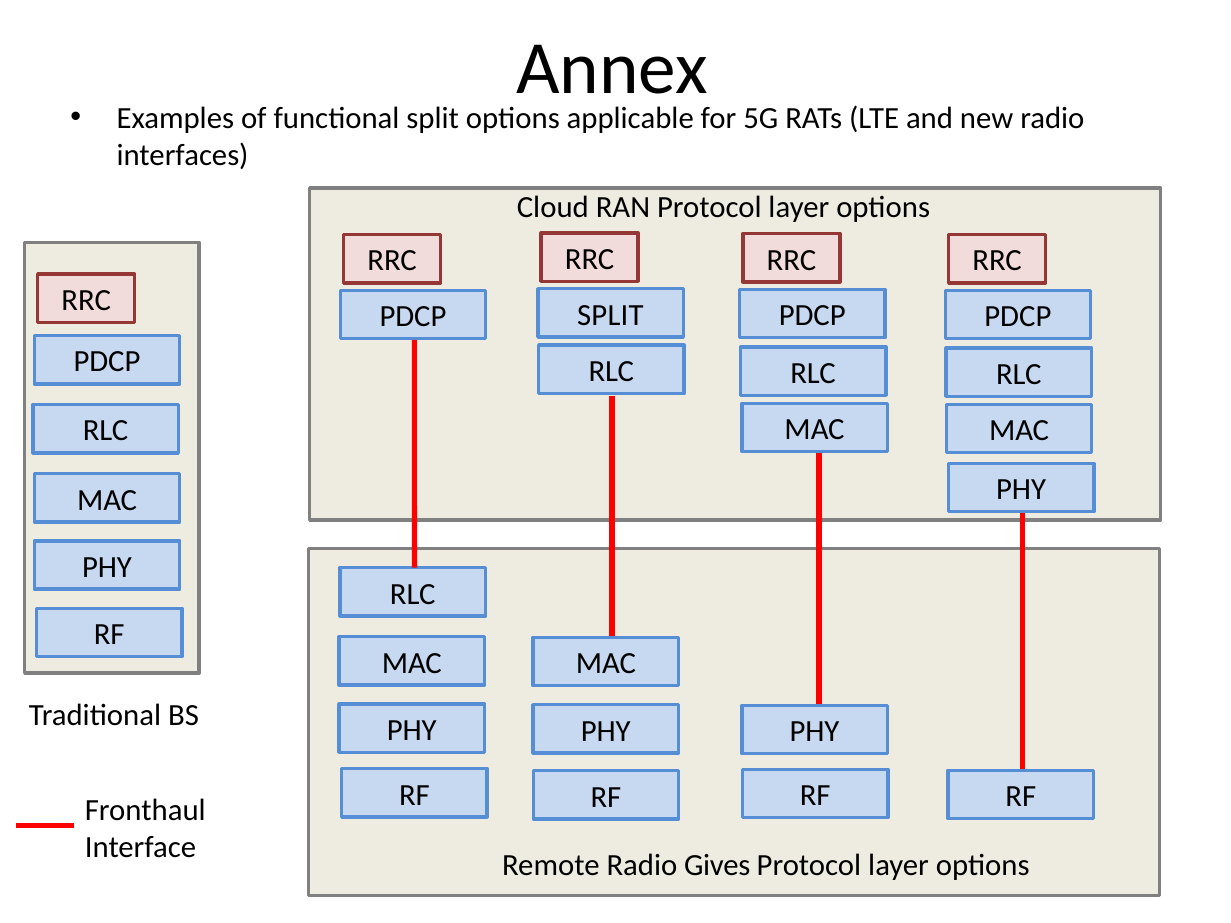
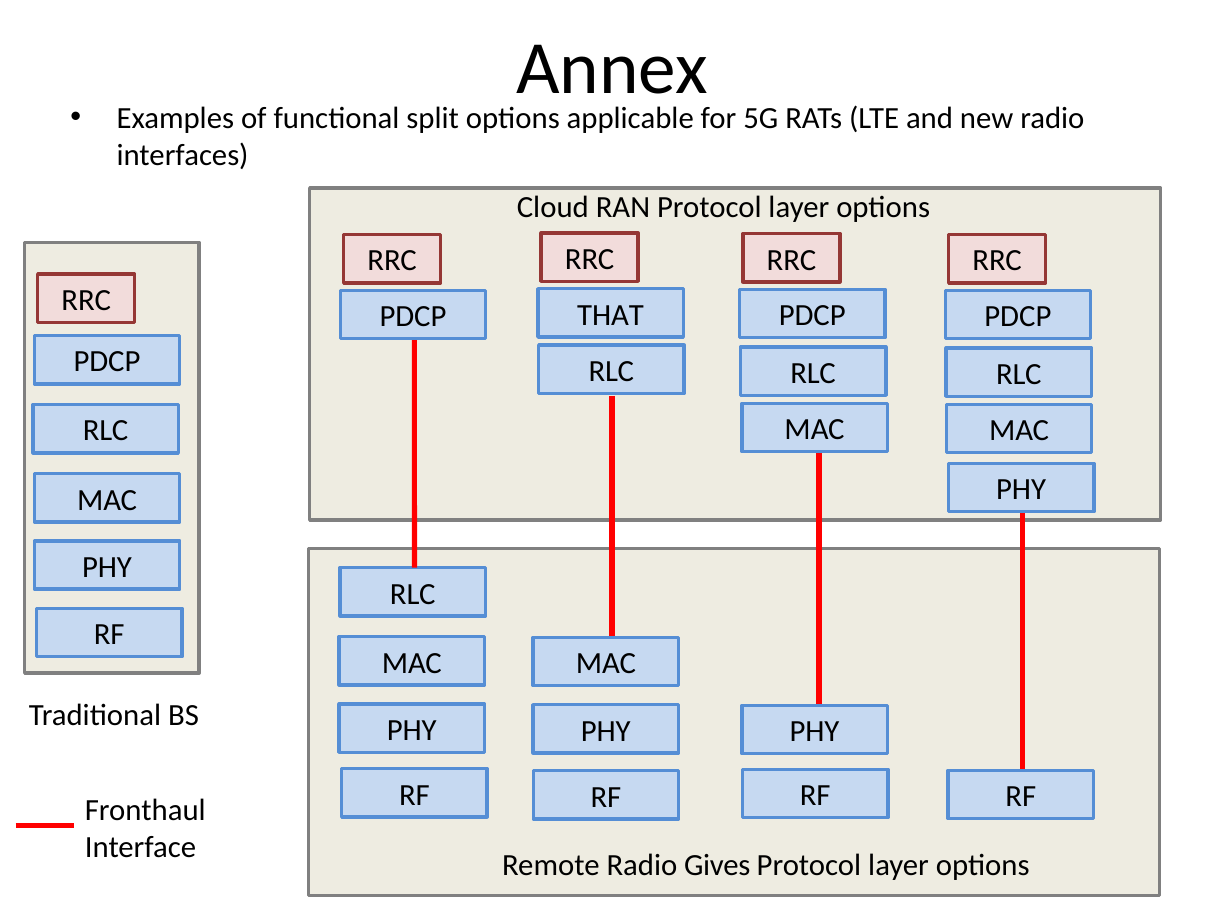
SPLIT: SPLIT -> THAT (610, 315)
